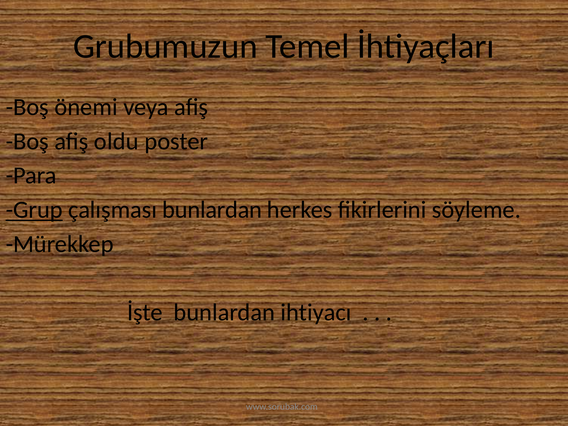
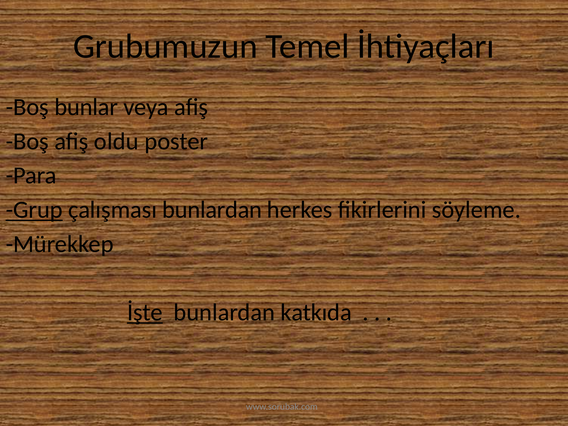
önemi: önemi -> bunlar (86, 107)
İşte underline: none -> present (145, 313)
ihtiyacı: ihtiyacı -> katkıda (316, 313)
